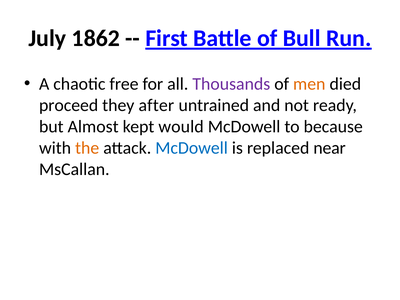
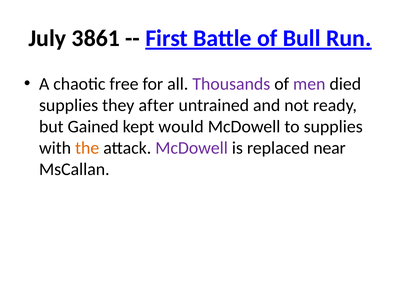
1862: 1862 -> 3861 (96, 38)
men colour: orange -> purple (309, 84)
proceed: proceed -> supplies (69, 105)
Almost: Almost -> Gained (93, 127)
to because: because -> supplies (333, 127)
McDowell colour: blue -> purple (192, 148)
